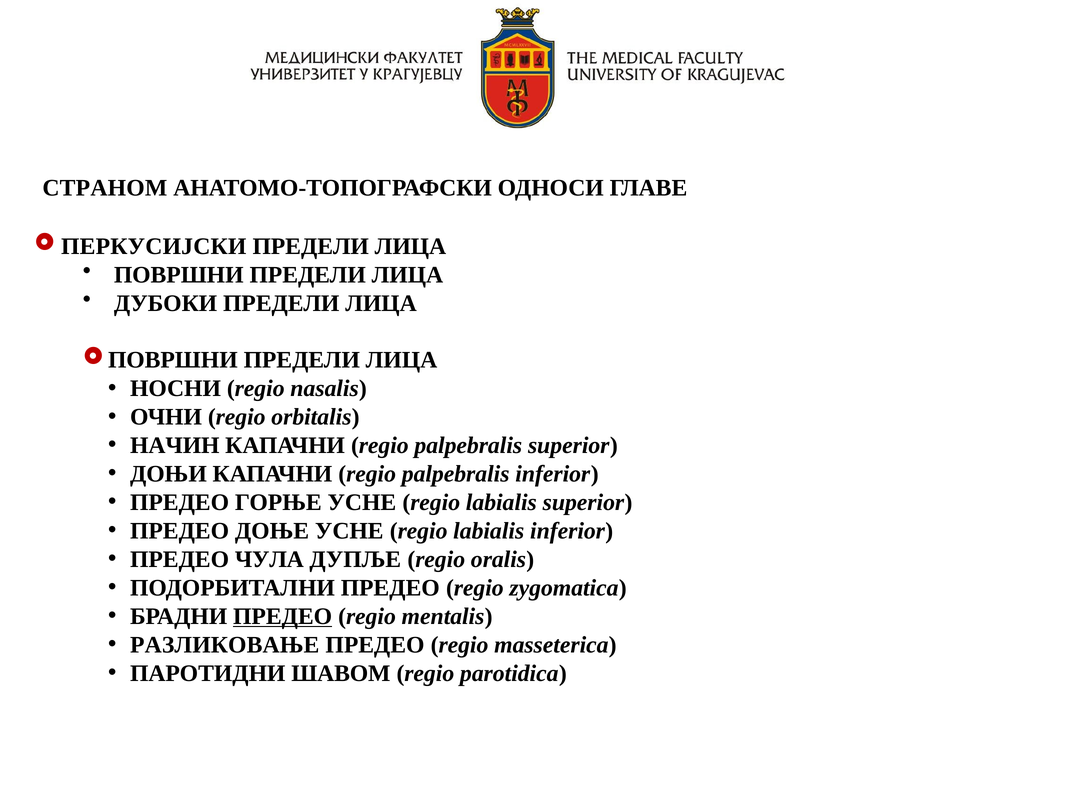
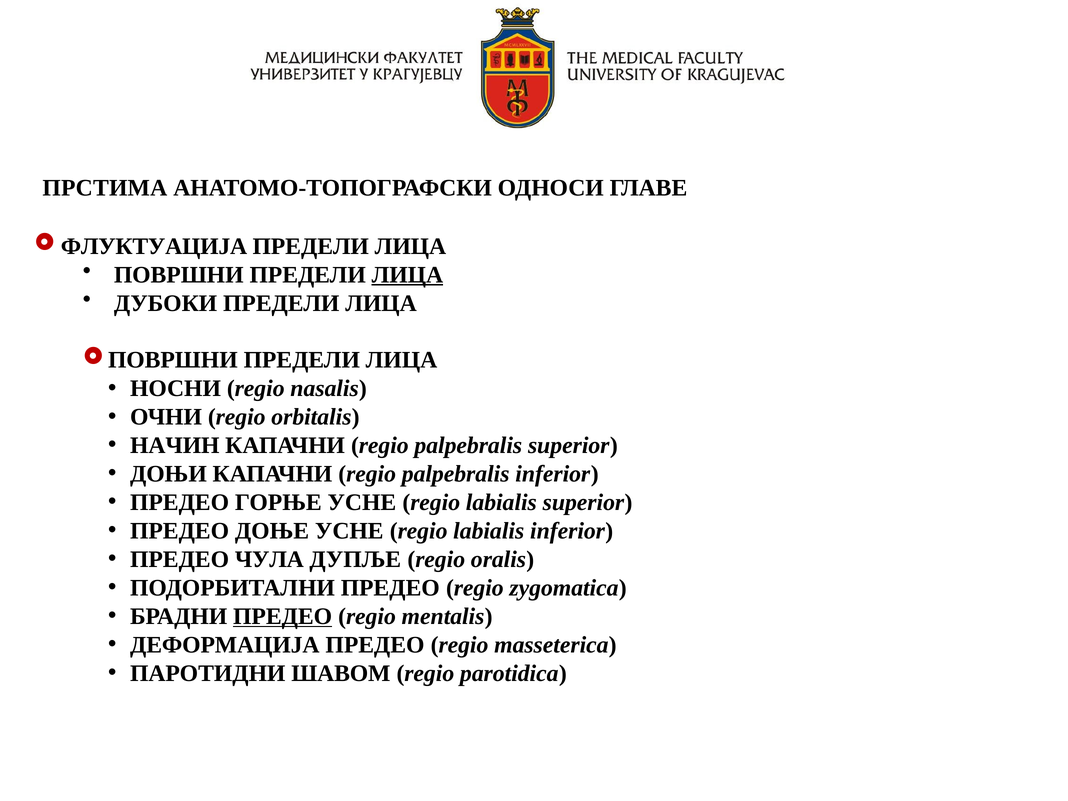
СТРАНОМ: СТРАНОМ -> ПРСТИМА (105, 188)
ПЕРКУСИЈСКИ: ПЕРКУСИЈСКИ -> ФЛУКТУАЦИЈА (154, 246)
ЛИЦА underline: none -> present (407, 275)
РАЗЛИКОВАЊЕ: РАЗЛИКОВАЊЕ -> ДЕФОРМАЦИЈА (225, 645)
